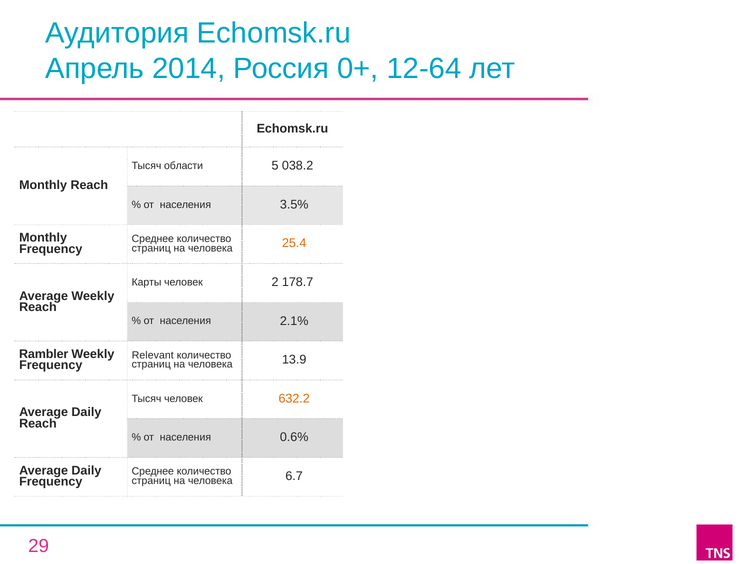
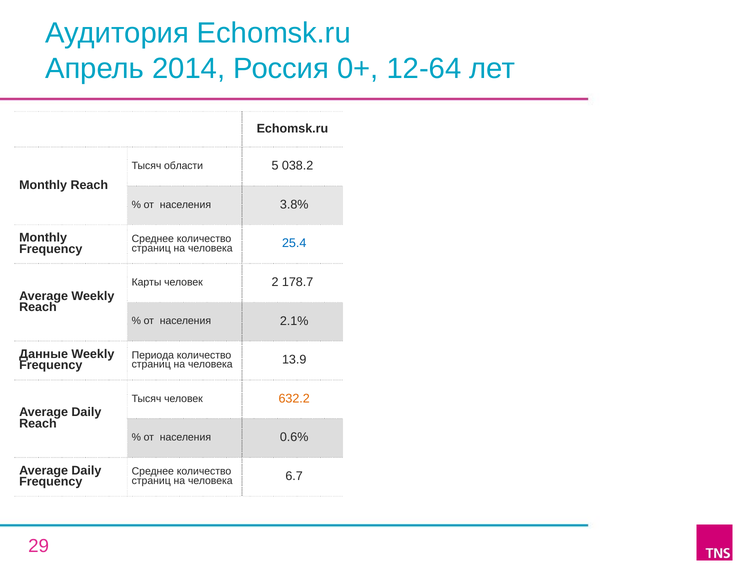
3.5%: 3.5% -> 3.8% (294, 205)
25.4 colour: orange -> blue (294, 243)
Rambler: Rambler -> Данные (44, 354)
Relevant: Relevant -> Периода (153, 355)
